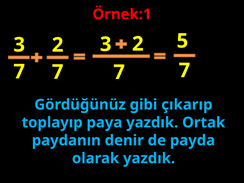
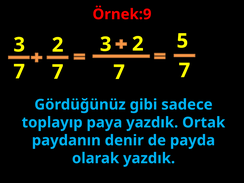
Örnek:1: Örnek:1 -> Örnek:9 (122, 14)
çıkarıp: çıkarıp -> sadece (187, 105)
